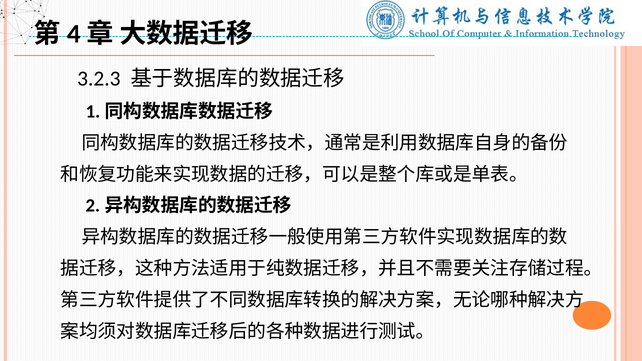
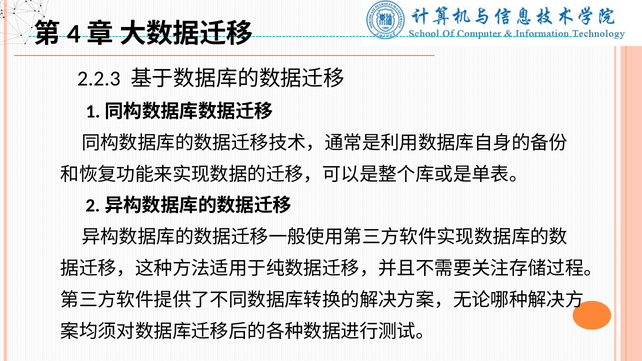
3.2.3: 3.2.3 -> 2.2.3 (99, 79)
